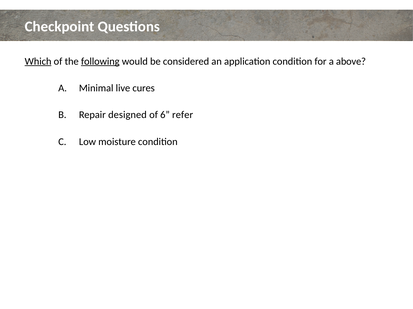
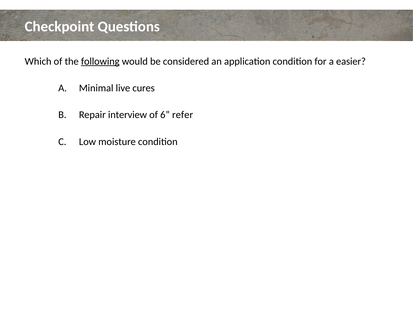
Which underline: present -> none (38, 61)
above: above -> easier (351, 61)
designed: designed -> interview (128, 115)
